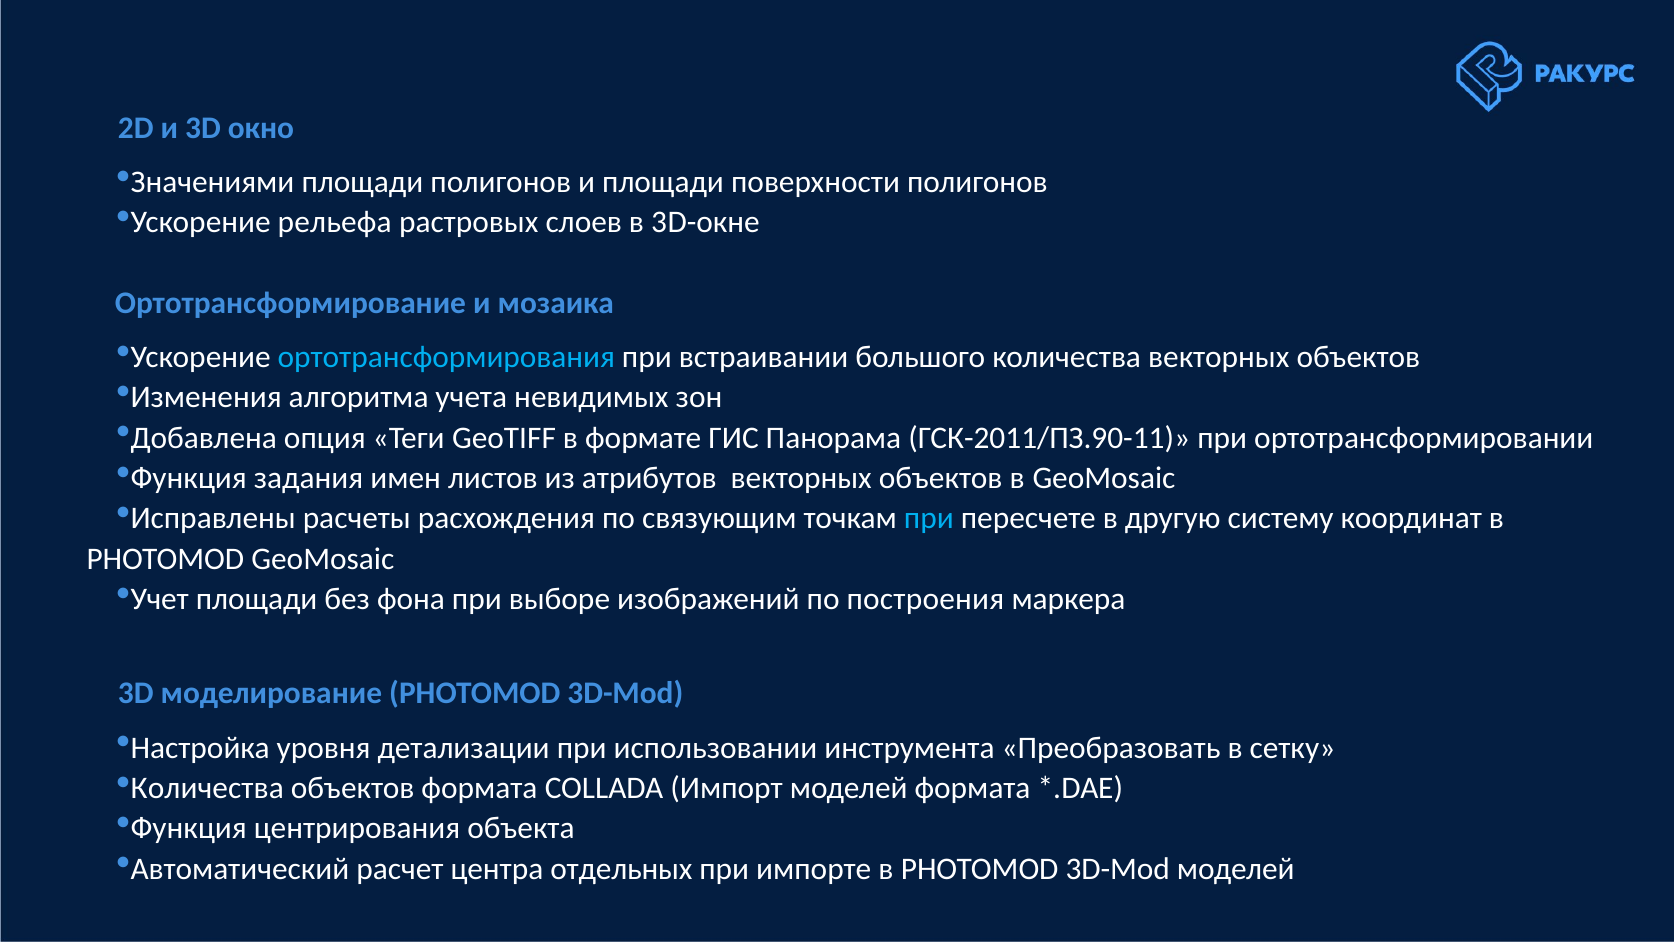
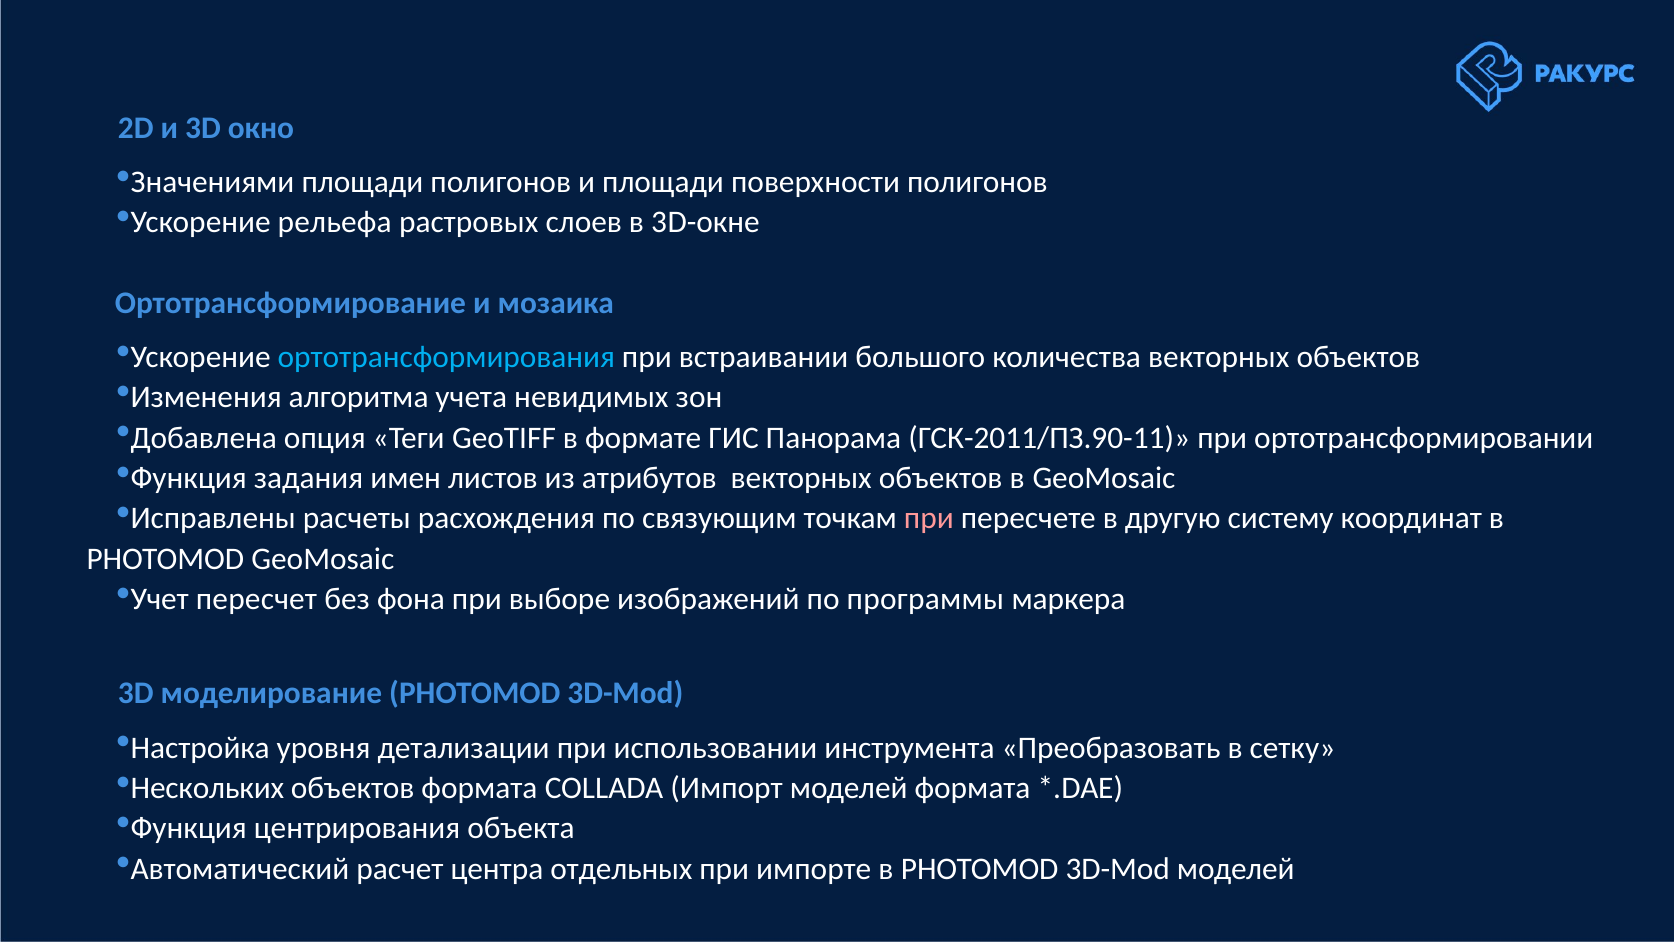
при colour: light blue -> pink (929, 518)
Учет площади: площади -> пересчет (257, 599)
построения: построения -> программы (925, 599)
Количества: Количества -> Нескольких (207, 788)
